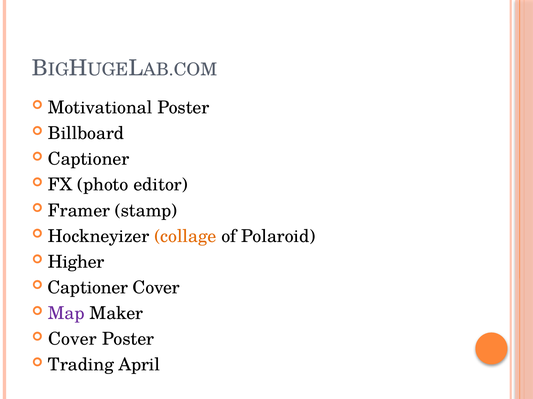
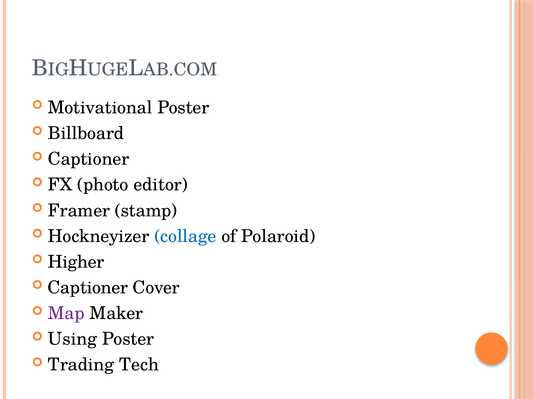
collage colour: orange -> blue (185, 237)
Cover: Cover -> Using (72, 340)
April: April -> Tech (139, 365)
